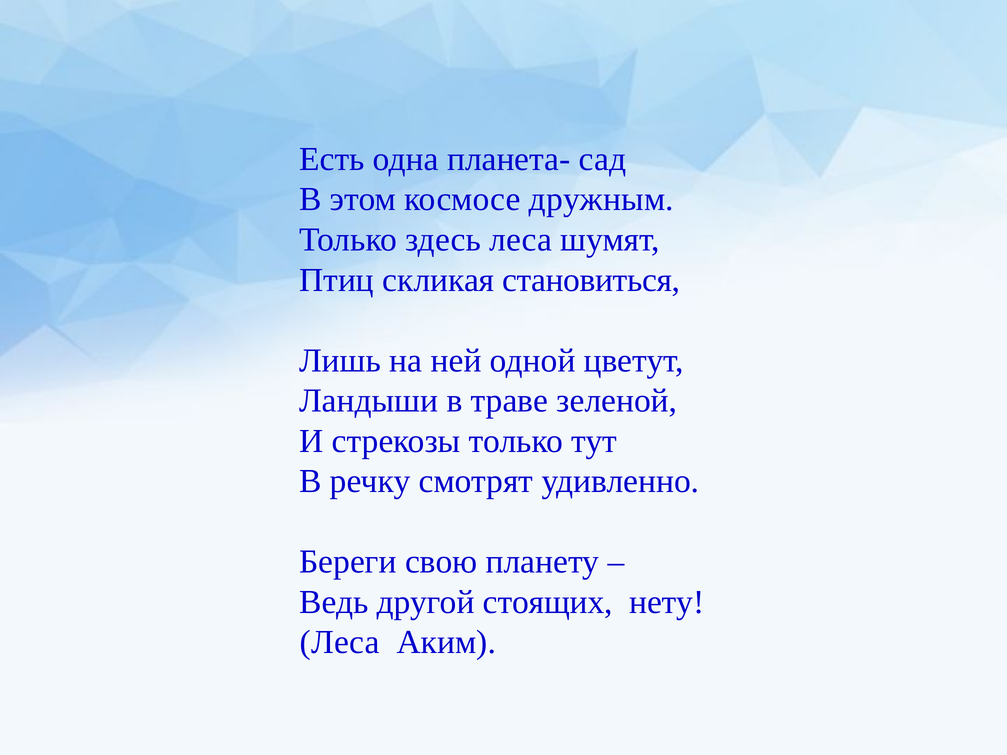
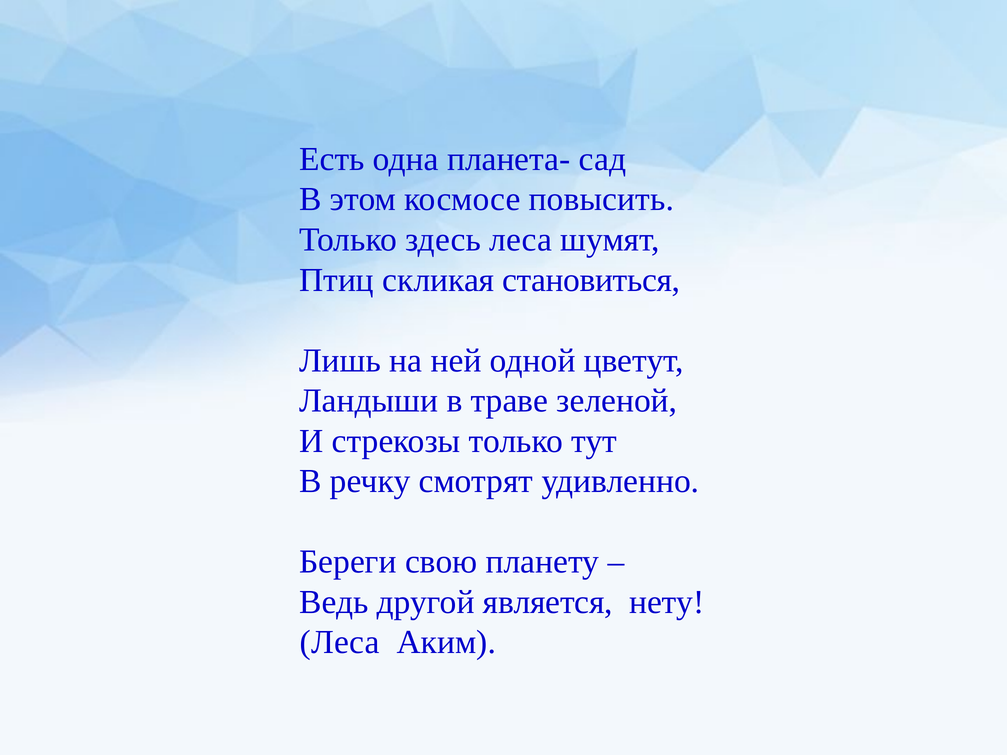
дружным: дружным -> повысить (601, 199)
стоящих: стоящих -> является (548, 602)
